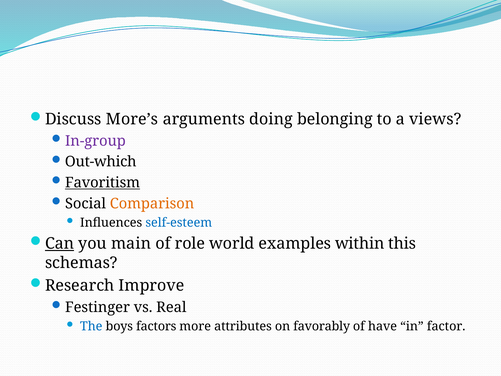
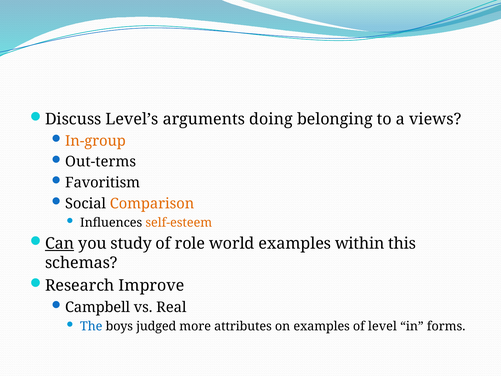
More’s: More’s -> Level’s (132, 119)
In-group colour: purple -> orange (95, 141)
Out-which: Out-which -> Out-terms (101, 162)
Favoritism underline: present -> none (103, 183)
self-esteem colour: blue -> orange (179, 222)
main: main -> study (131, 243)
Festinger: Festinger -> Campbell (98, 307)
factors: factors -> judged (156, 326)
on favorably: favorably -> examples (322, 326)
have: have -> level (382, 326)
factor: factor -> forms (446, 326)
